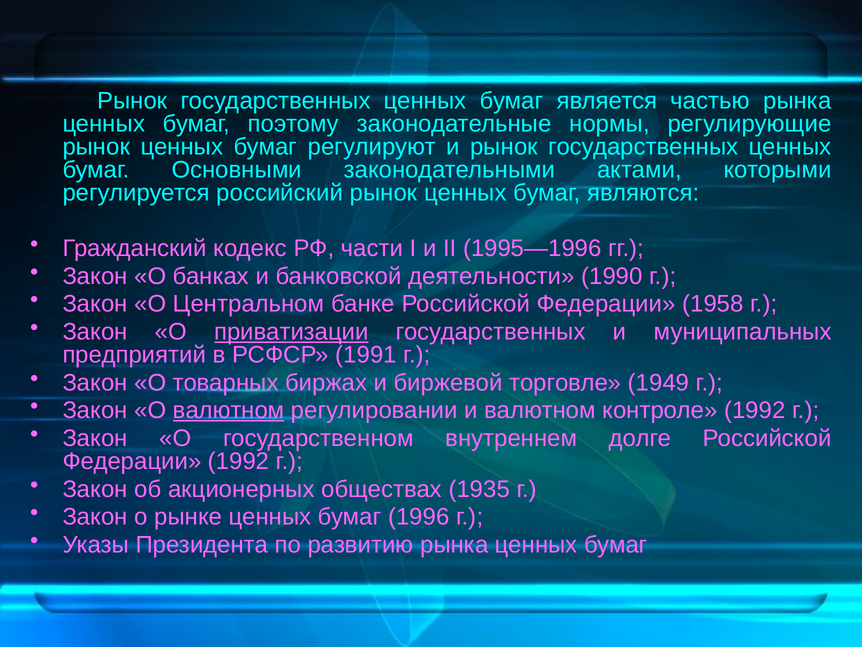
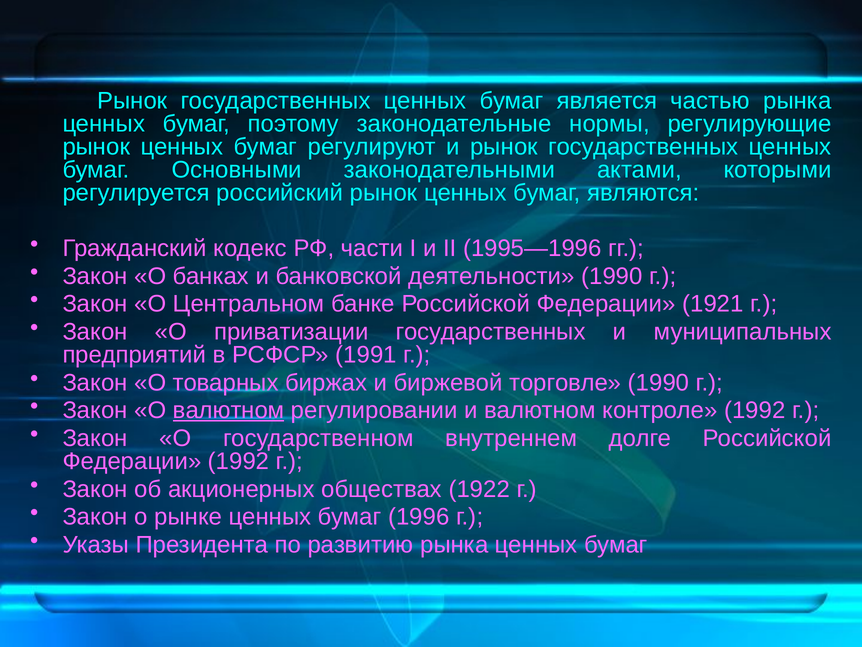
1958: 1958 -> 1921 (713, 304)
приватизации underline: present -> none (291, 332)
торговле 1949: 1949 -> 1990 (659, 382)
1935: 1935 -> 1922 (479, 489)
